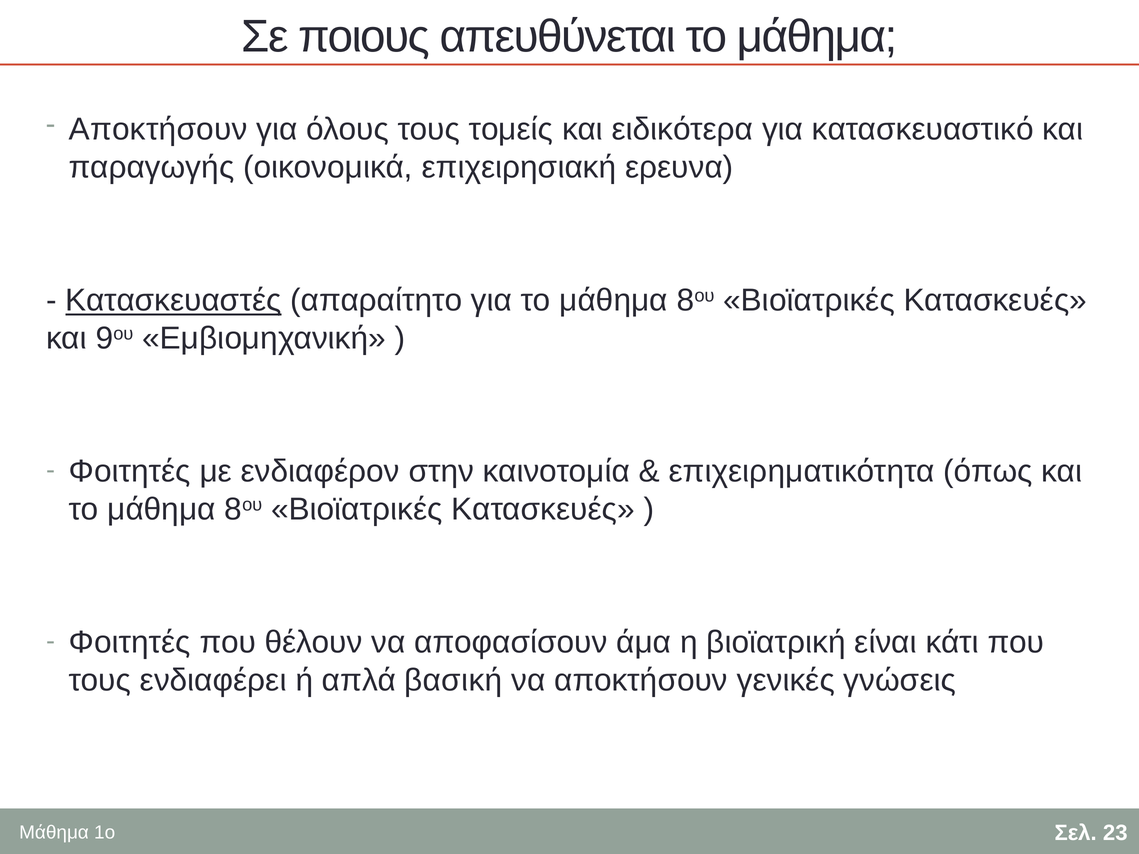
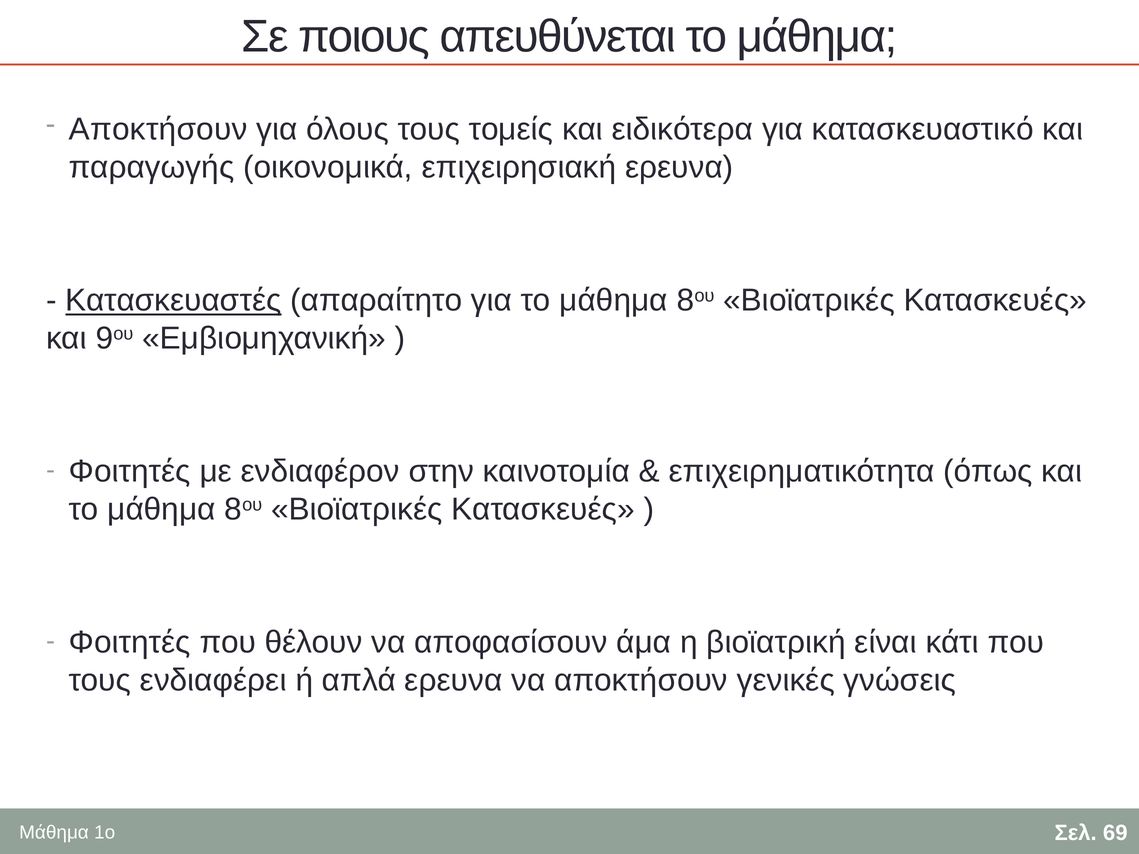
απλά βασική: βασική -> ερευνα (453, 681)
23: 23 -> 69 (1115, 833)
